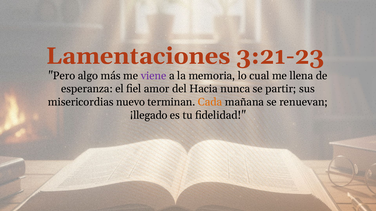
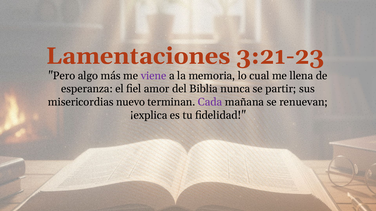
Hacia: Hacia -> Biblia (204, 89)
Cada colour: orange -> purple (210, 102)
¡llegado: ¡llegado -> ¡explica (149, 115)
